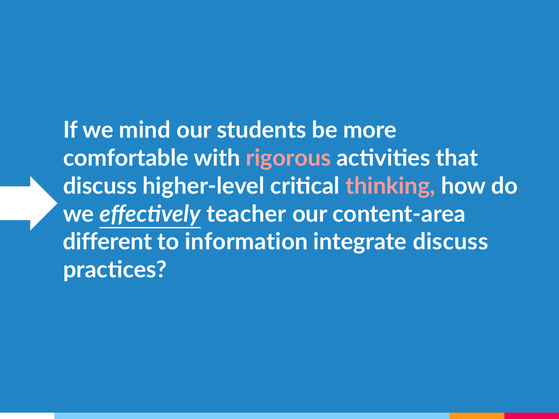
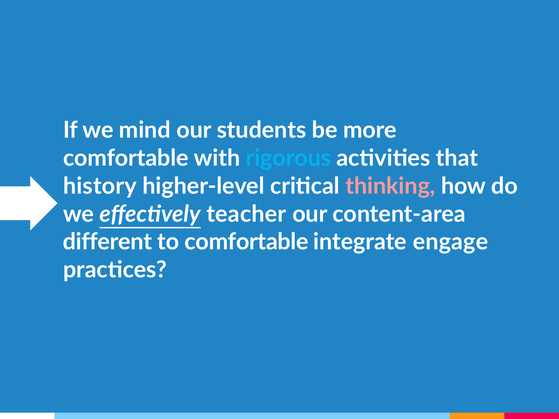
rigorous colour: pink -> light blue (288, 158)
discuss: discuss -> history (100, 186)
to information: information -> comfortable (247, 242)
integrate discuss: discuss -> engage (450, 242)
